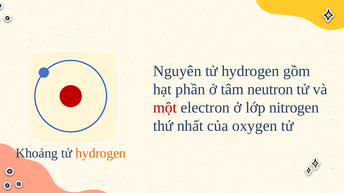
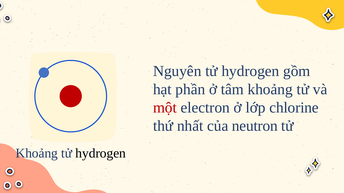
tâm neutron: neutron -> khoảng (270, 90)
nitrogen: nitrogen -> chlorine (294, 108)
oxygen: oxygen -> neutron (255, 126)
hydrogen colour: orange -> black (101, 154)
